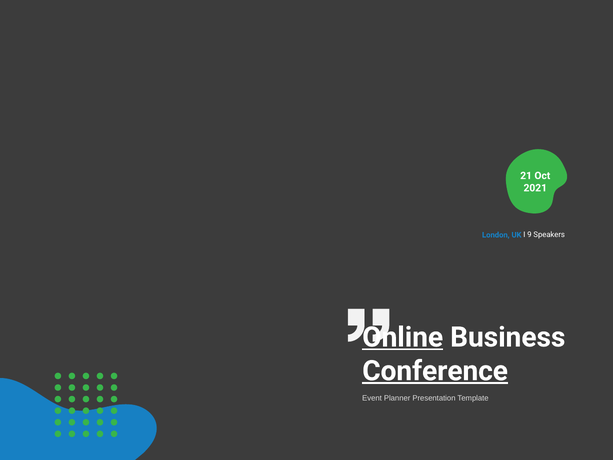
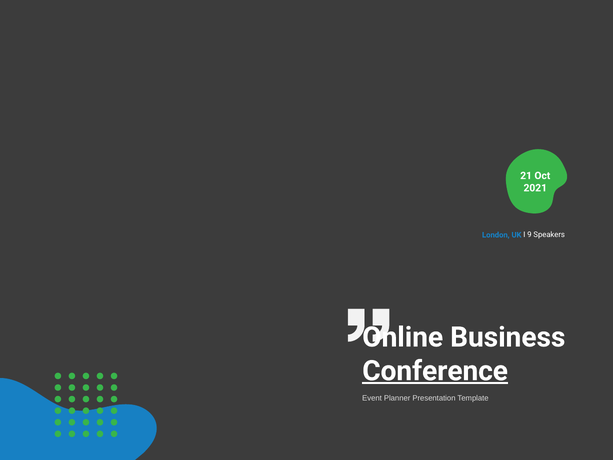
Online underline: present -> none (403, 337)
